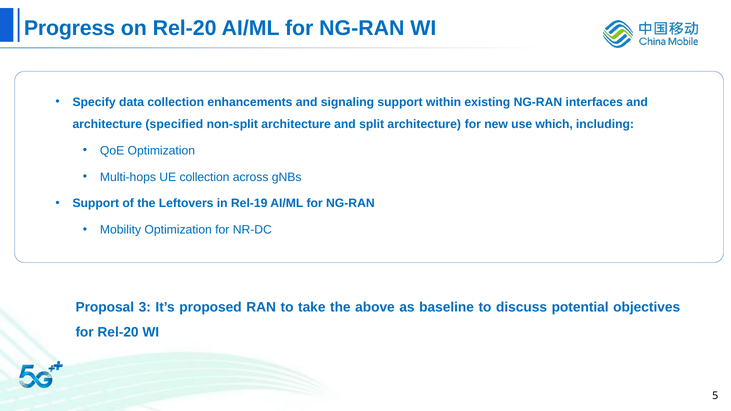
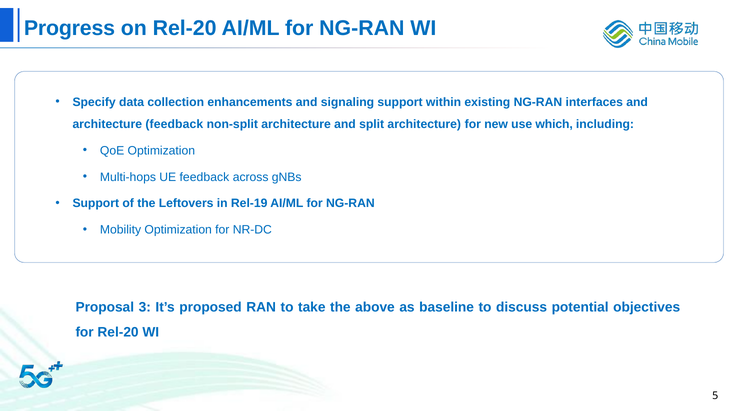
architecture specified: specified -> feedback (174, 124)
UE collection: collection -> feedback (204, 177)
